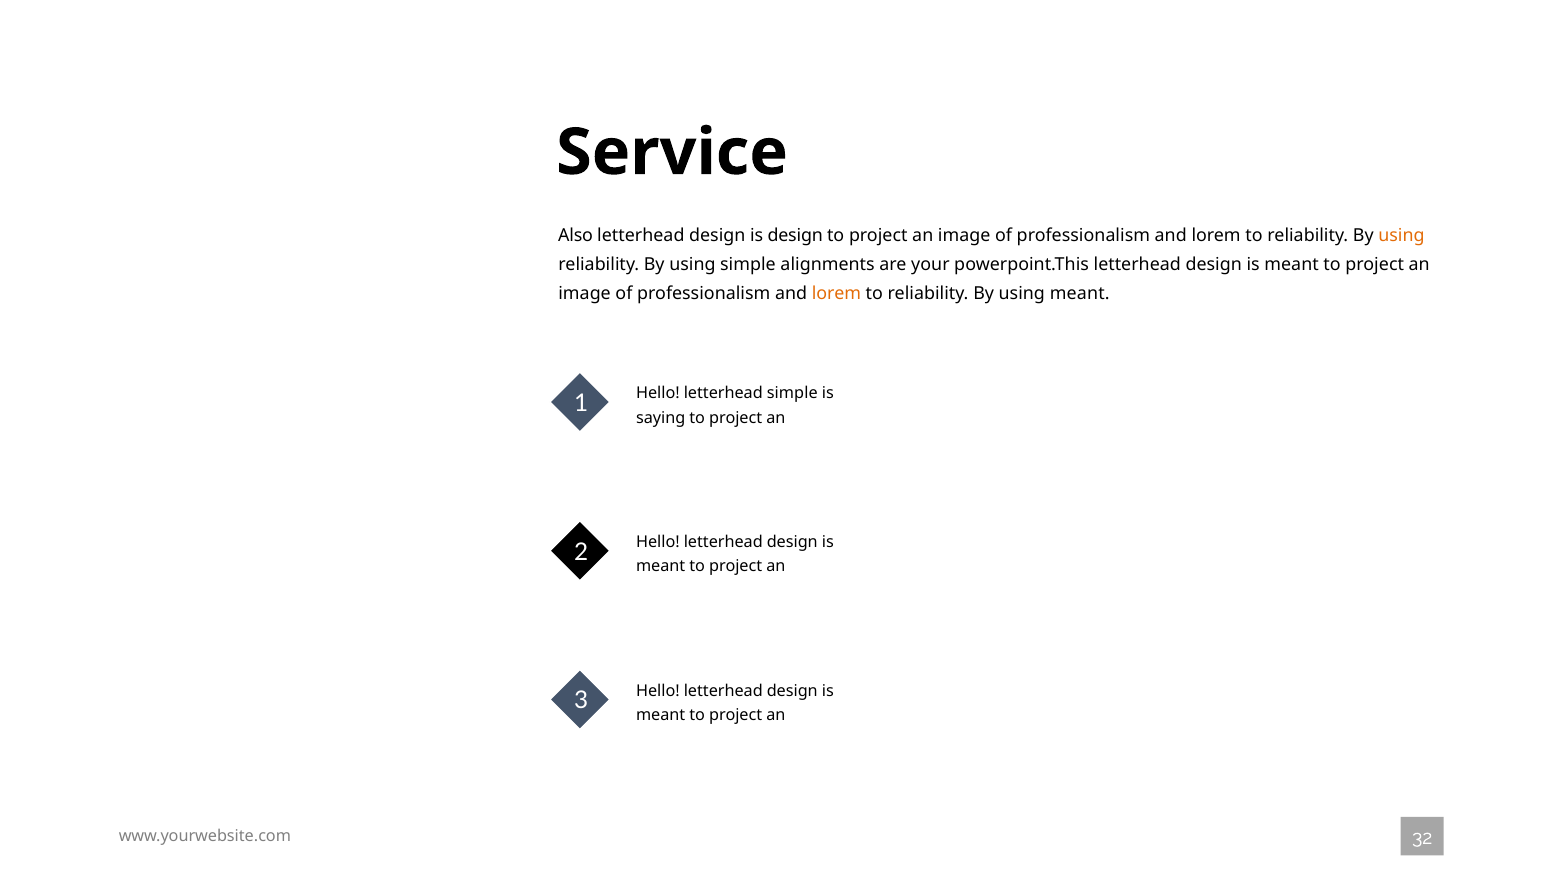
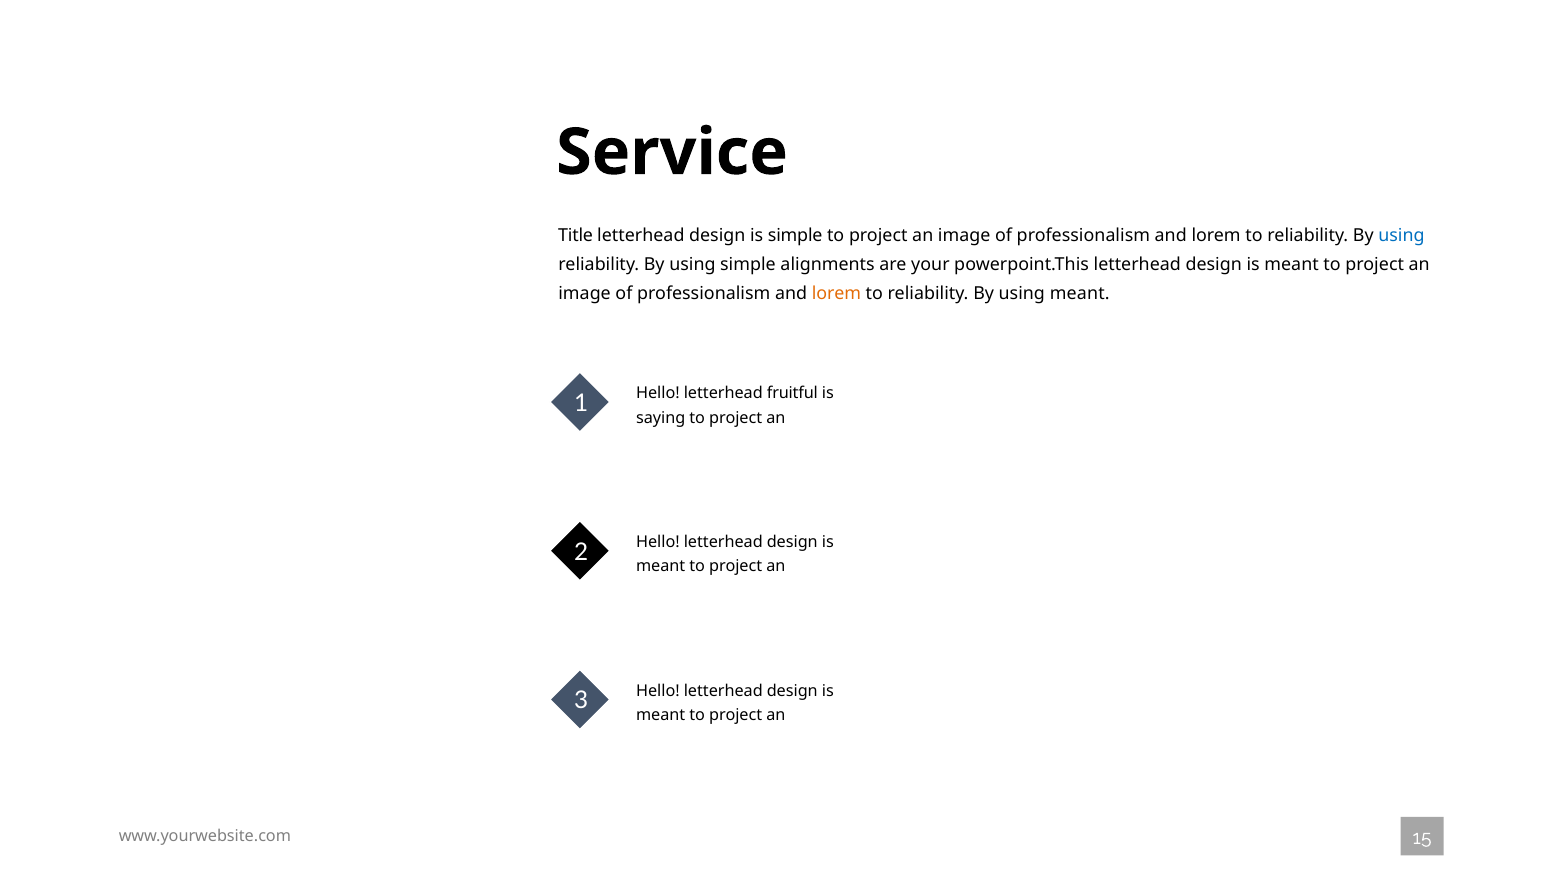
Also: Also -> Title (576, 235)
is design: design -> simple (795, 235)
using colour: orange -> blue (1401, 235)
letterhead simple: simple -> fruitful (792, 393)
32: 32 -> 15 (1422, 837)
